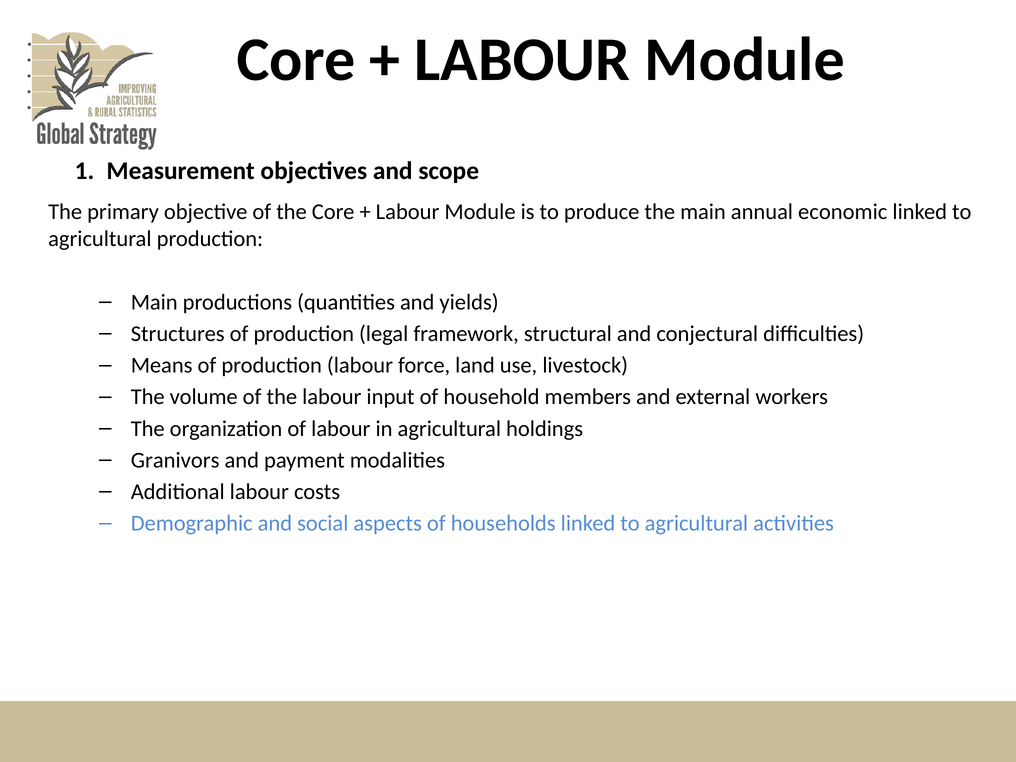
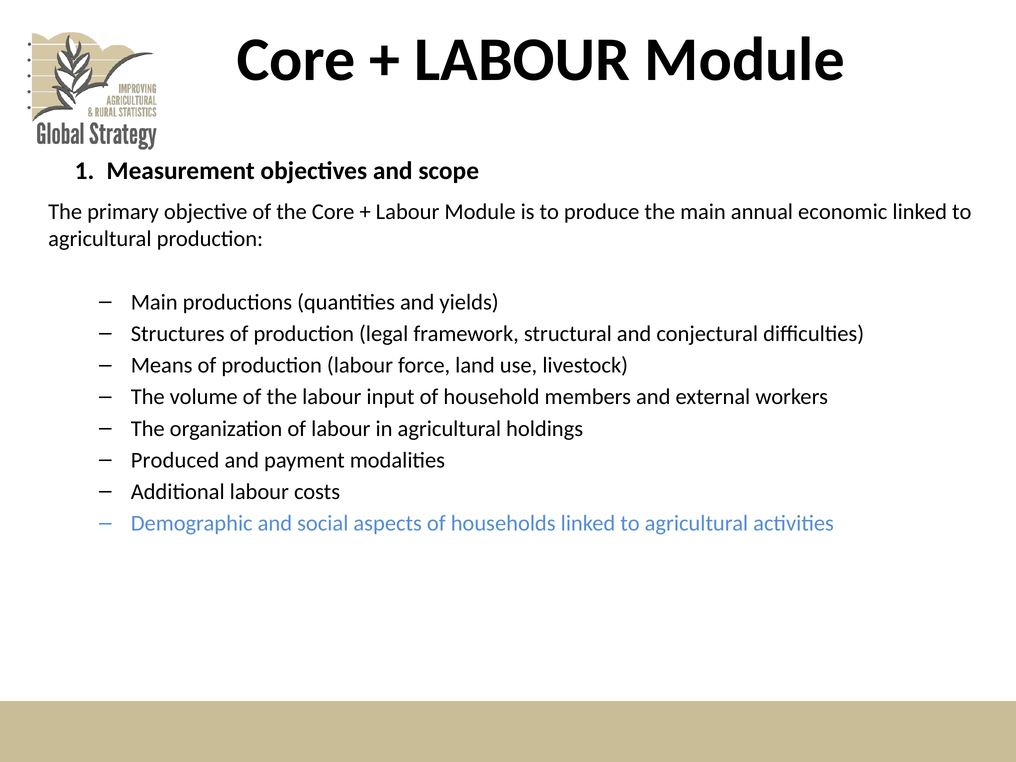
Granivors: Granivors -> Produced (175, 460)
